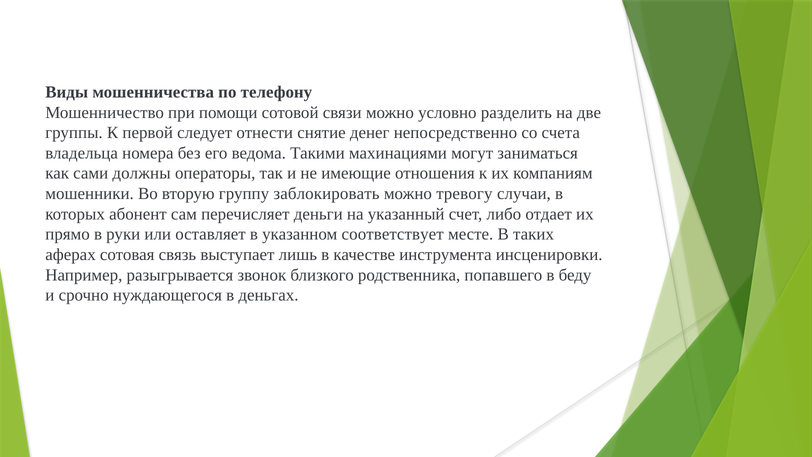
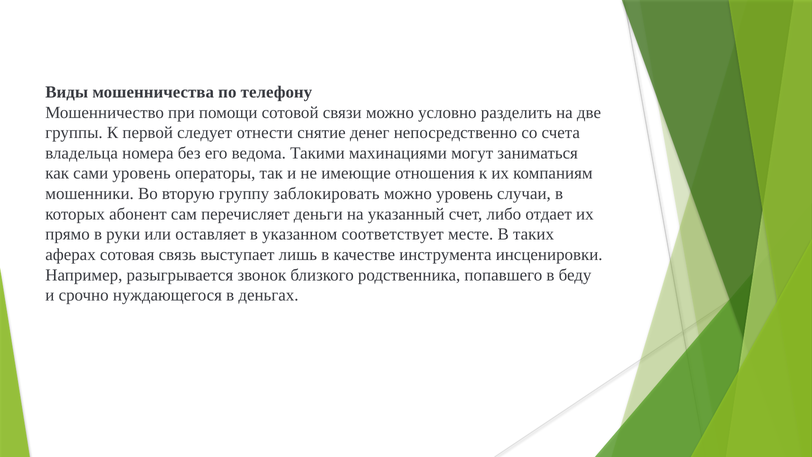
сами должны: должны -> уровень (142, 173)
можно тревогу: тревогу -> уровень (465, 194)
